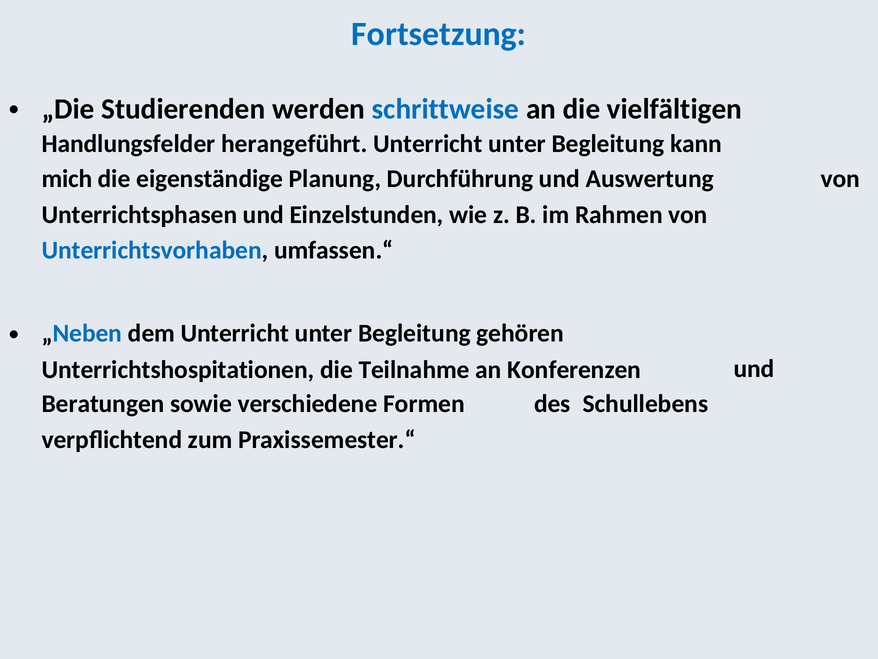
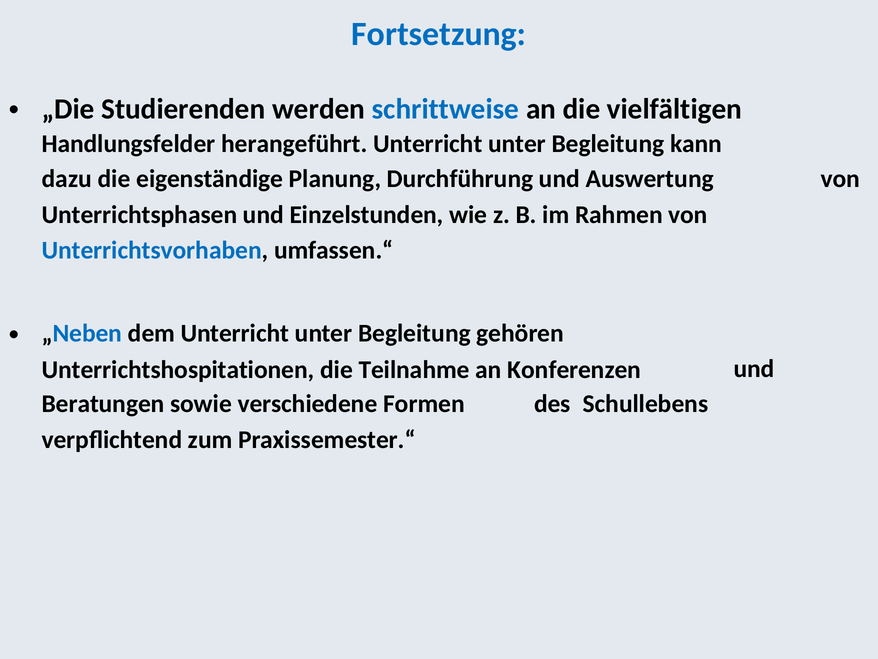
mich: mich -> dazu (67, 179)
